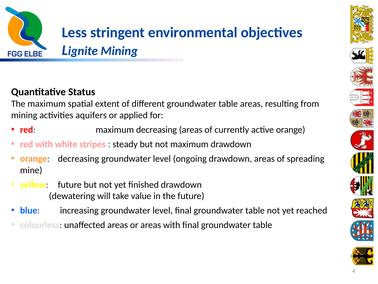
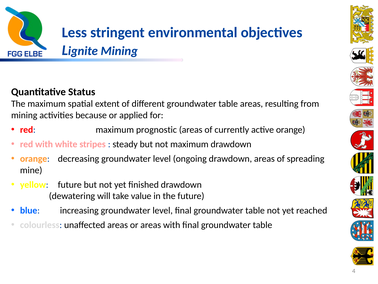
aquifers: aquifers -> because (91, 115)
maximum decreasing: decreasing -> prognostic (156, 130)
